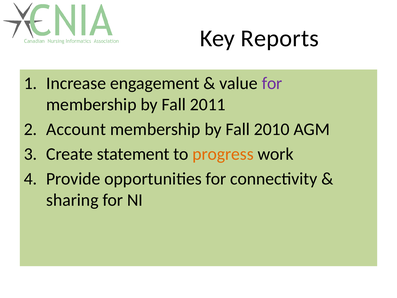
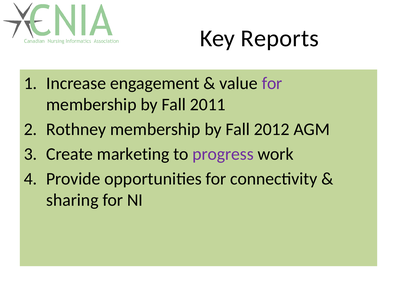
Account: Account -> Rothney (76, 129)
2010: 2010 -> 2012 (272, 129)
statement: statement -> marketing (133, 154)
progress colour: orange -> purple (223, 154)
